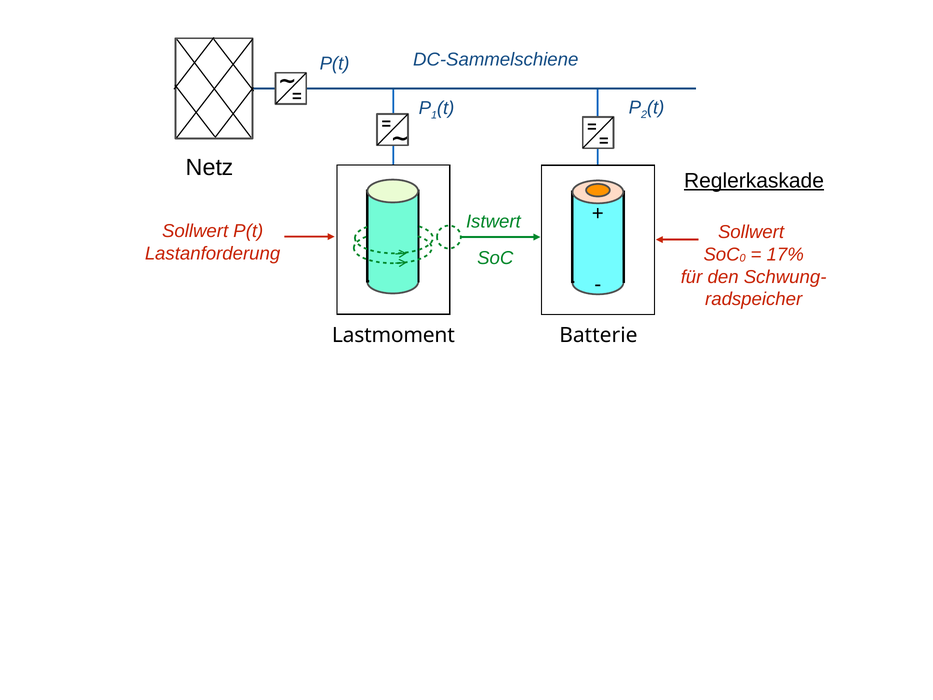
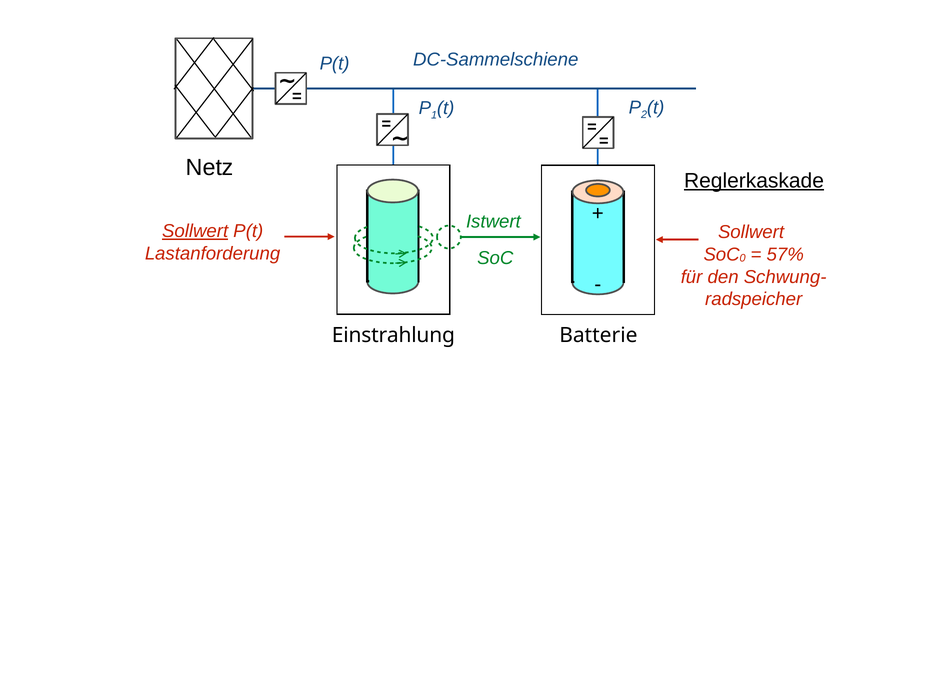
Sollwert underline: none -> present (195, 231)
17%: 17% -> 57% (785, 254)
Lastmoment: Lastmoment -> Einstrahlung (393, 335)
